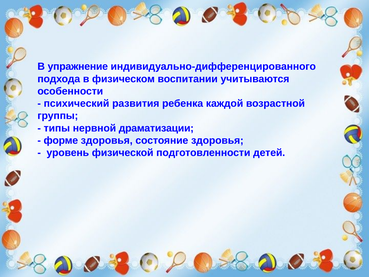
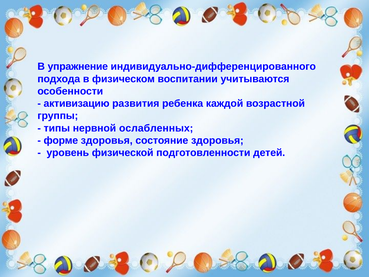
психический: психический -> активизацию (77, 103)
драматизации: драматизации -> ослабленных (156, 128)
